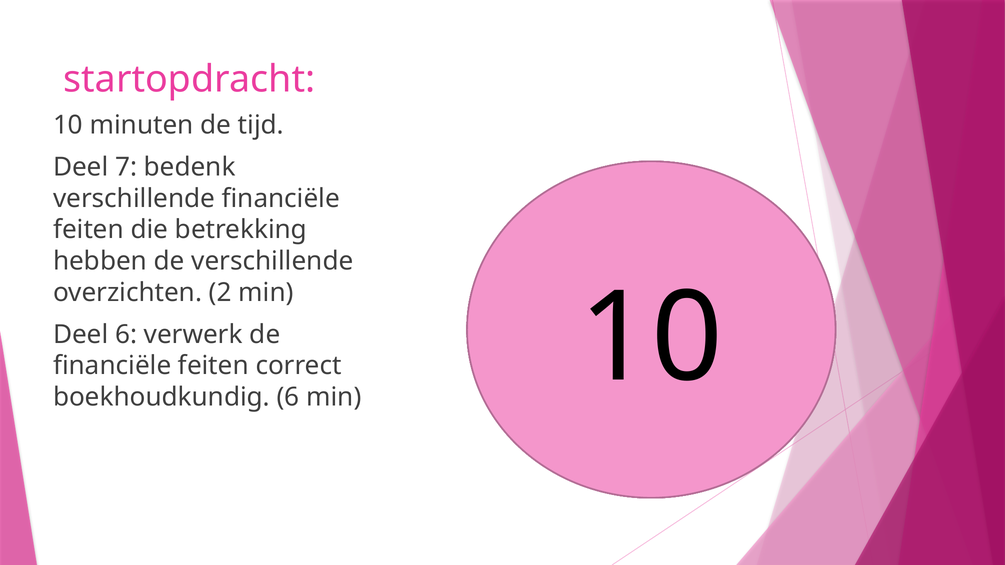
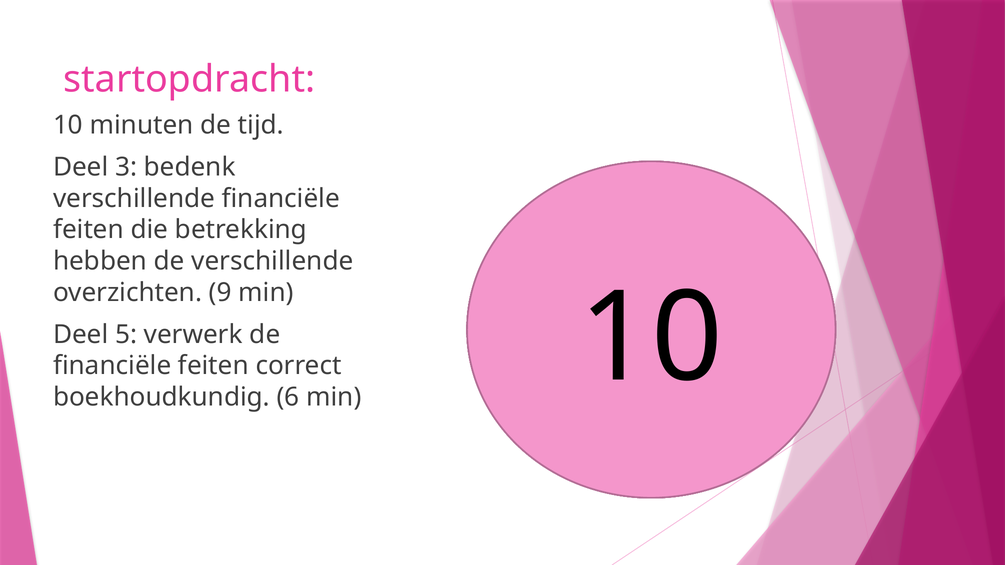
7: 7 -> 3 (126, 167)
2: 2 -> 9 (220, 293)
Deel 6: 6 -> 5 (126, 335)
